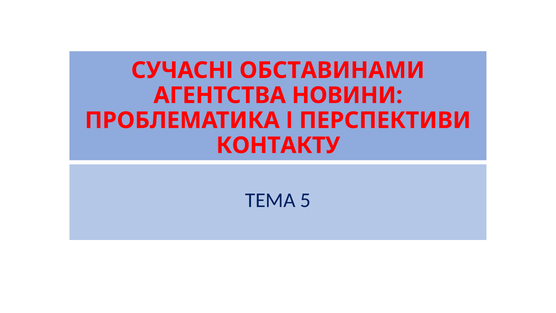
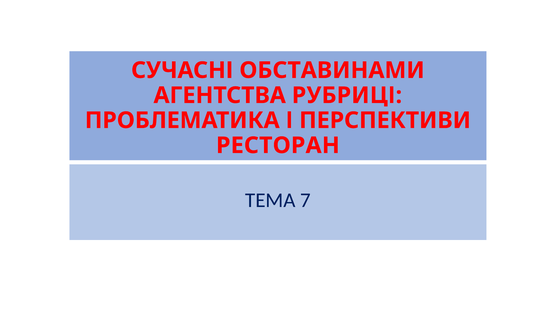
НОВИНИ: НОВИНИ -> РУБРИЦІ (347, 95)
КОНТАКТУ: КОНТАКТУ -> РЕСТОРАН (278, 145)
5: 5 -> 7 (305, 200)
